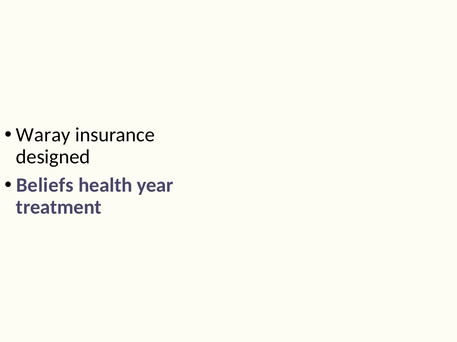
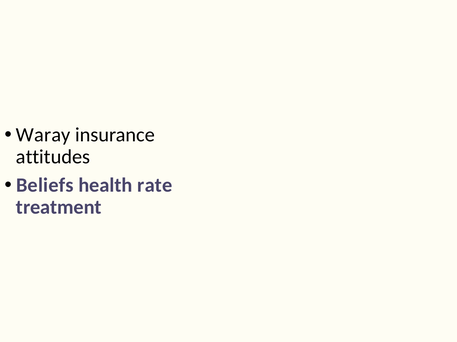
designed: designed -> attitudes (53, 157)
year: year -> rate (155, 186)
